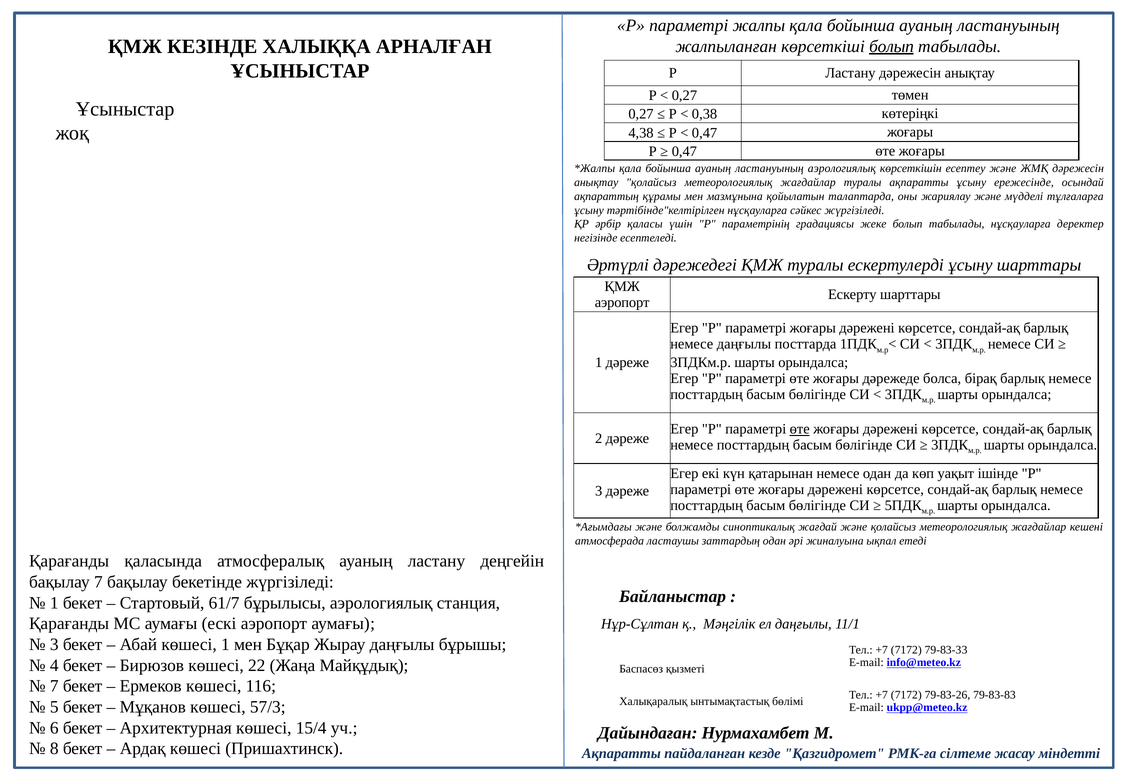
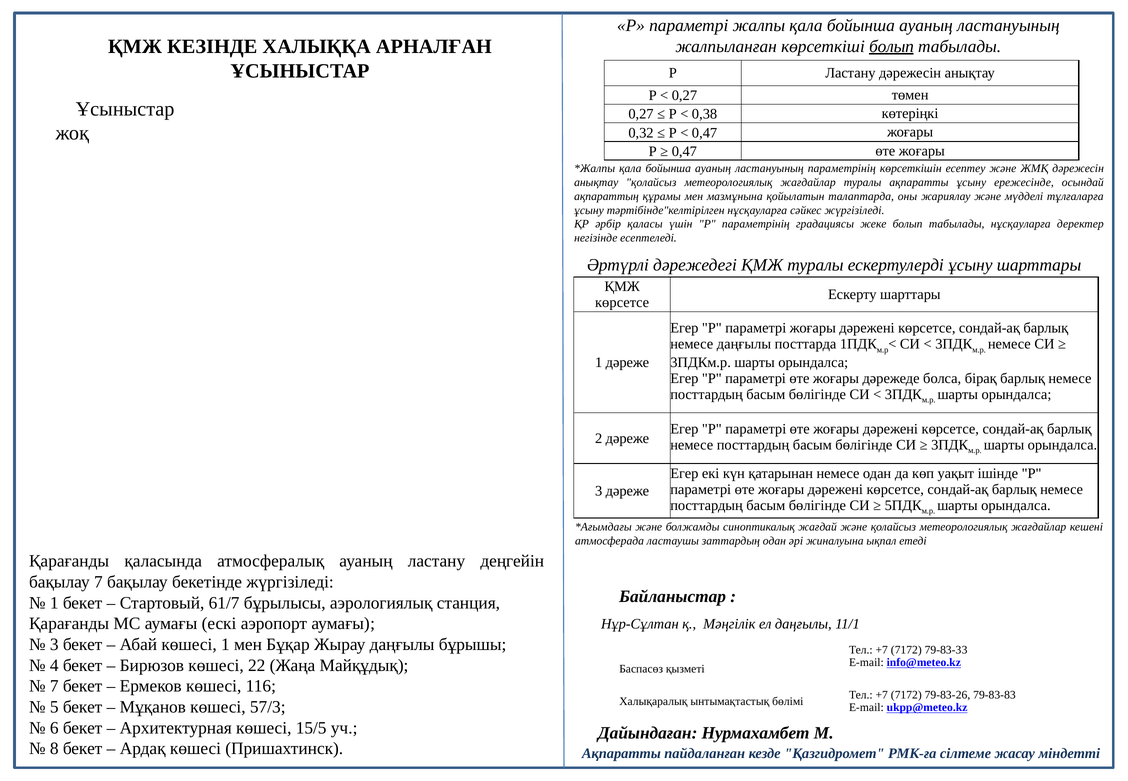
4,38: 4,38 -> 0,32 (641, 133)
ластануының аэрологиялық: аэрологиялық -> параметрінің (842, 169)
аэропорт: аэропорт -> көрсетсе (622, 302)
өте underline: present -> none (800, 429)
15/4: 15/4 -> 15/5 (311, 728)
